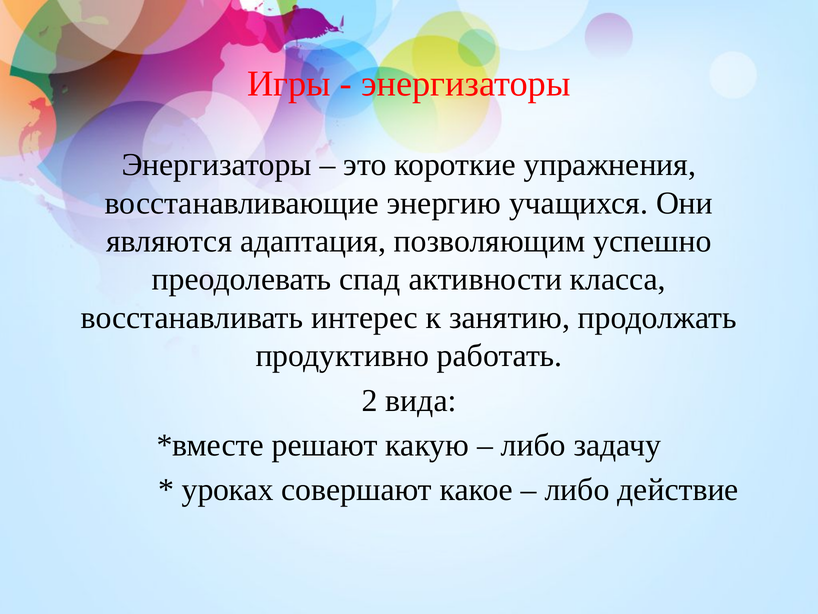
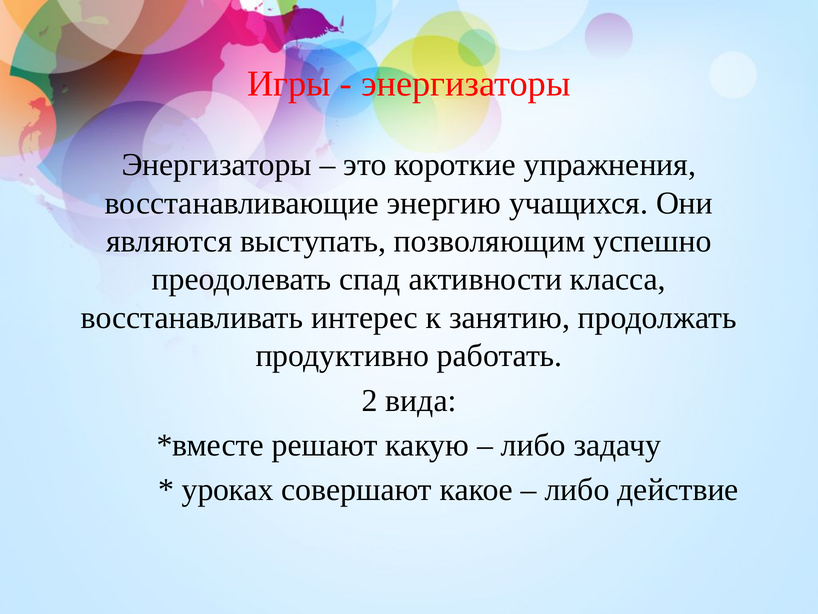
адаптация: адаптация -> выступать (313, 241)
